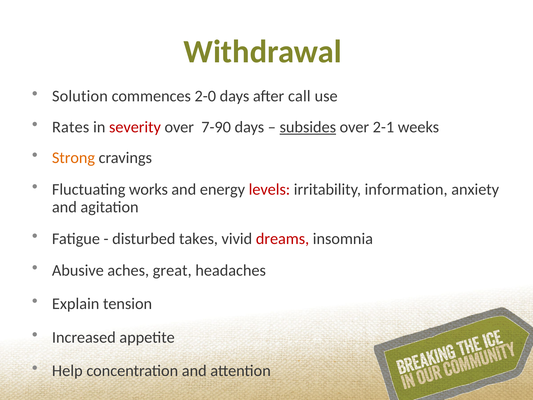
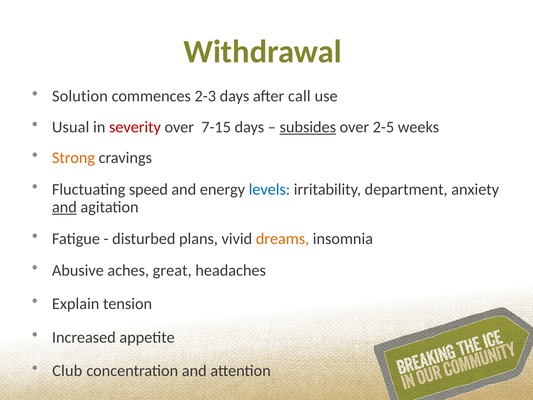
2-0: 2-0 -> 2-3 (205, 96)
Rates: Rates -> Usual (71, 127)
7-90: 7-90 -> 7-15 (216, 127)
2-1: 2-1 -> 2-5 (383, 127)
works: works -> speed (148, 189)
levels colour: red -> blue (269, 189)
information: information -> department (406, 189)
and underline: none -> present (64, 207)
takes: takes -> plans (199, 239)
dreams colour: red -> orange (283, 239)
Help: Help -> Club (67, 371)
